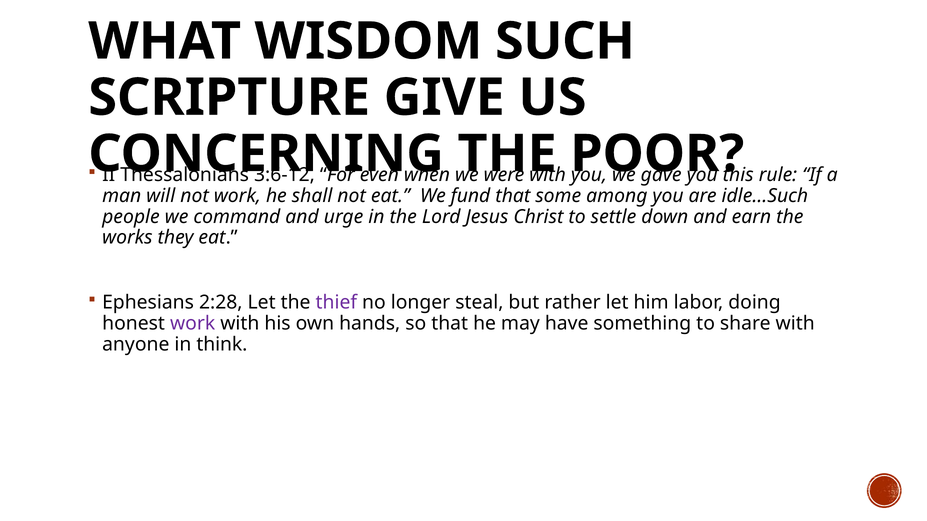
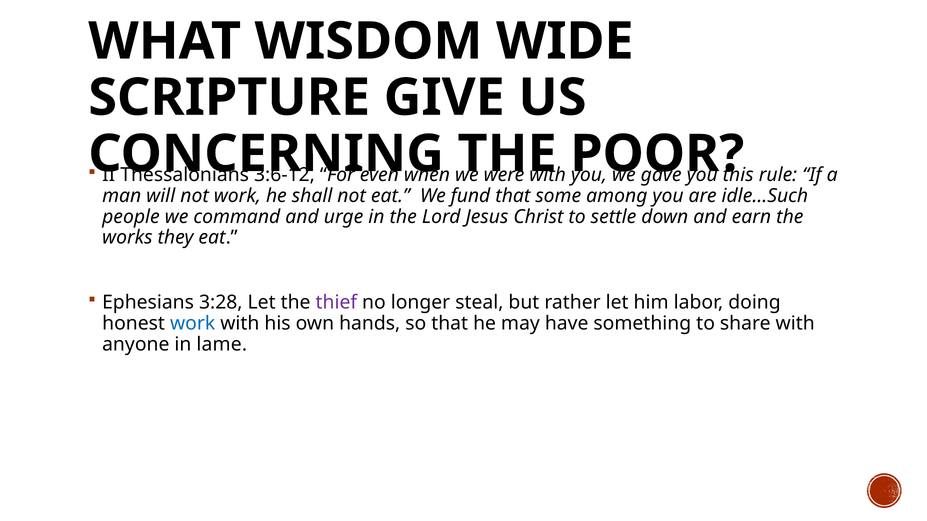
SUCH: SUCH -> WIDE (565, 41)
2:28: 2:28 -> 3:28 (221, 303)
work colour: purple -> blue (193, 324)
think: think -> lame (222, 344)
